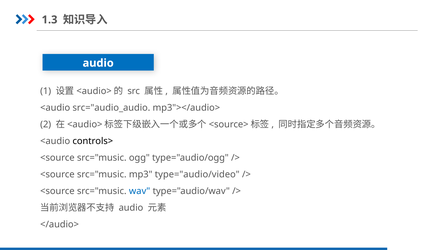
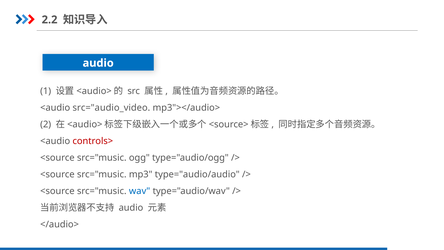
1.3: 1.3 -> 2.2 (50, 20)
src="audio_audio: src="audio_audio -> src="audio_video (111, 108)
controls> colour: black -> red (93, 141)
type="audio/video: type="audio/video -> type="audio/audio (197, 174)
